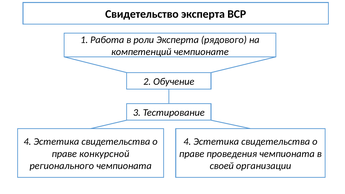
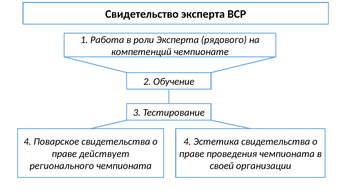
Эстетика: Эстетика -> Поварское (56, 142)
конкурсной: конкурсной -> действует (104, 154)
